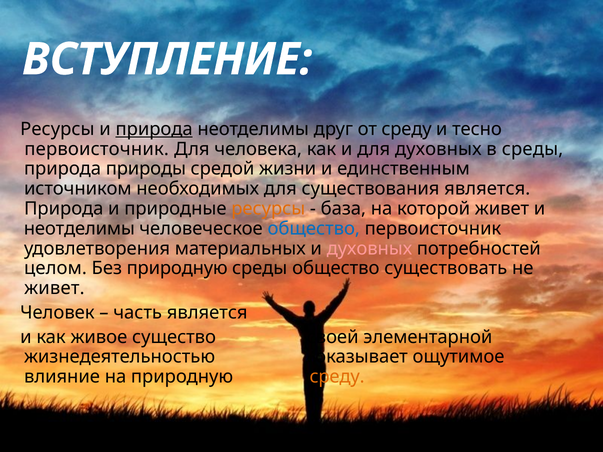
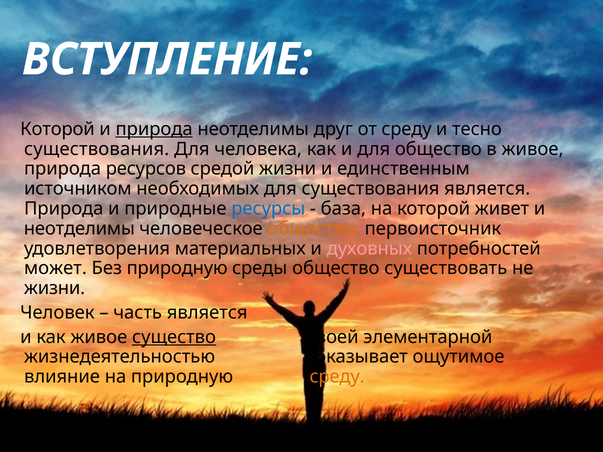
Ресурсы: Ресурсы -> Которой (58, 129)
первоисточник: первоисточник -> существования (97, 149)
для духовных: духовных -> общество (438, 149)
в среды: среды -> живое (533, 149)
природы: природы -> ресурсов (146, 169)
ресурсы colour: orange -> blue (268, 209)
общество colour: blue -> orange (314, 229)
целом: целом -> может (55, 268)
живет: живет -> жизни (55, 288)
существо underline: none -> present (174, 337)
